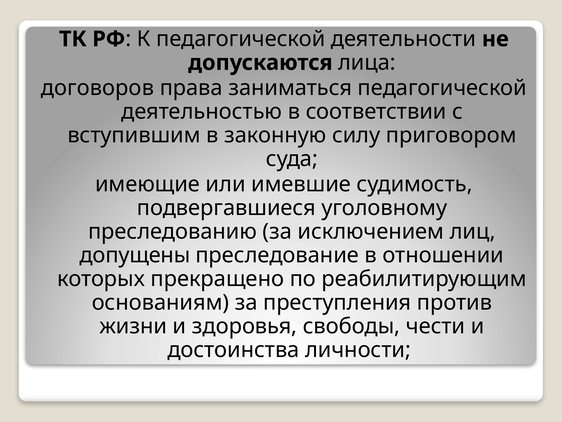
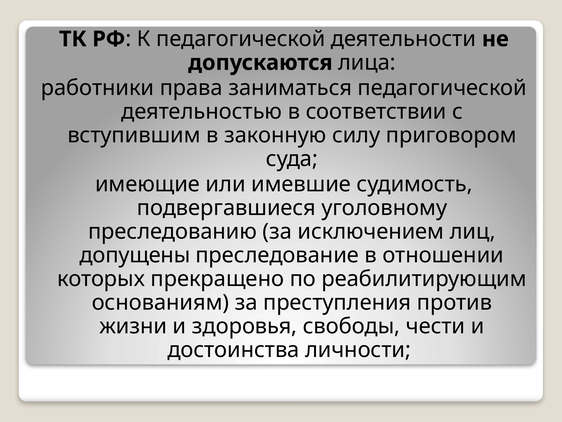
договоров: договоров -> работники (97, 88)
